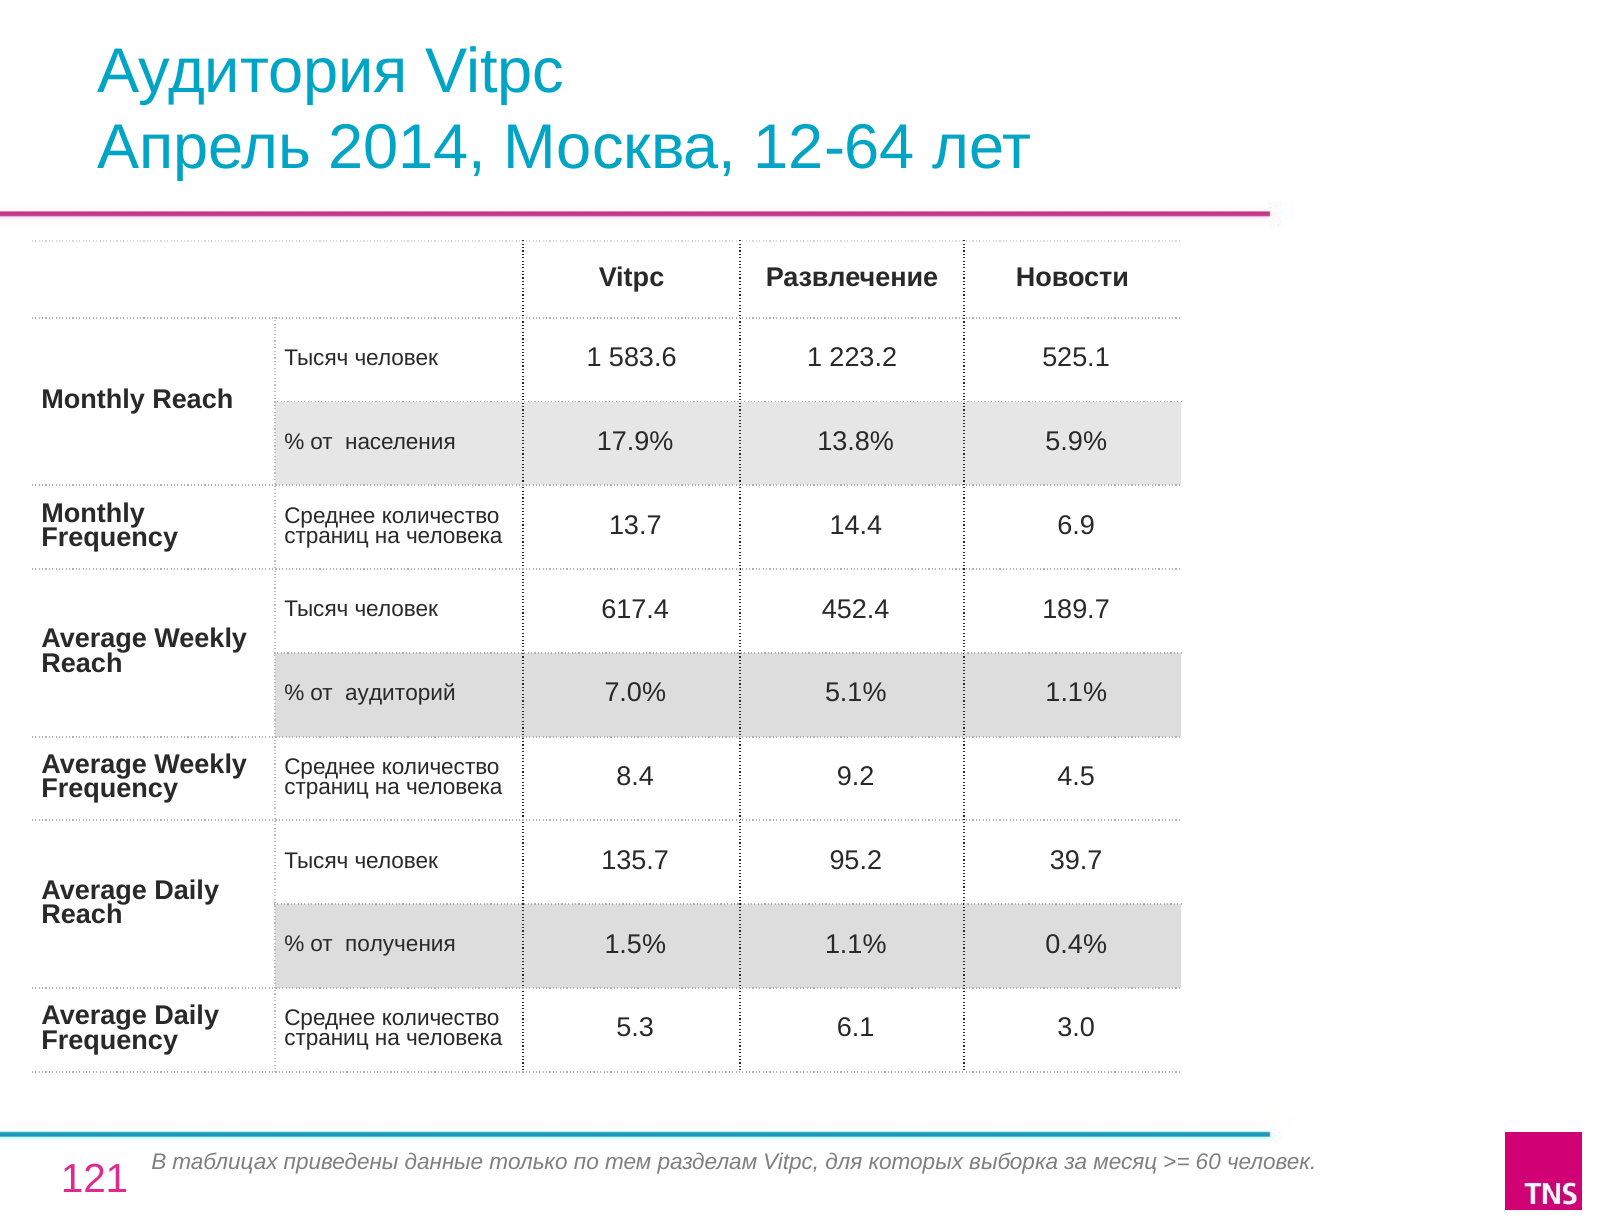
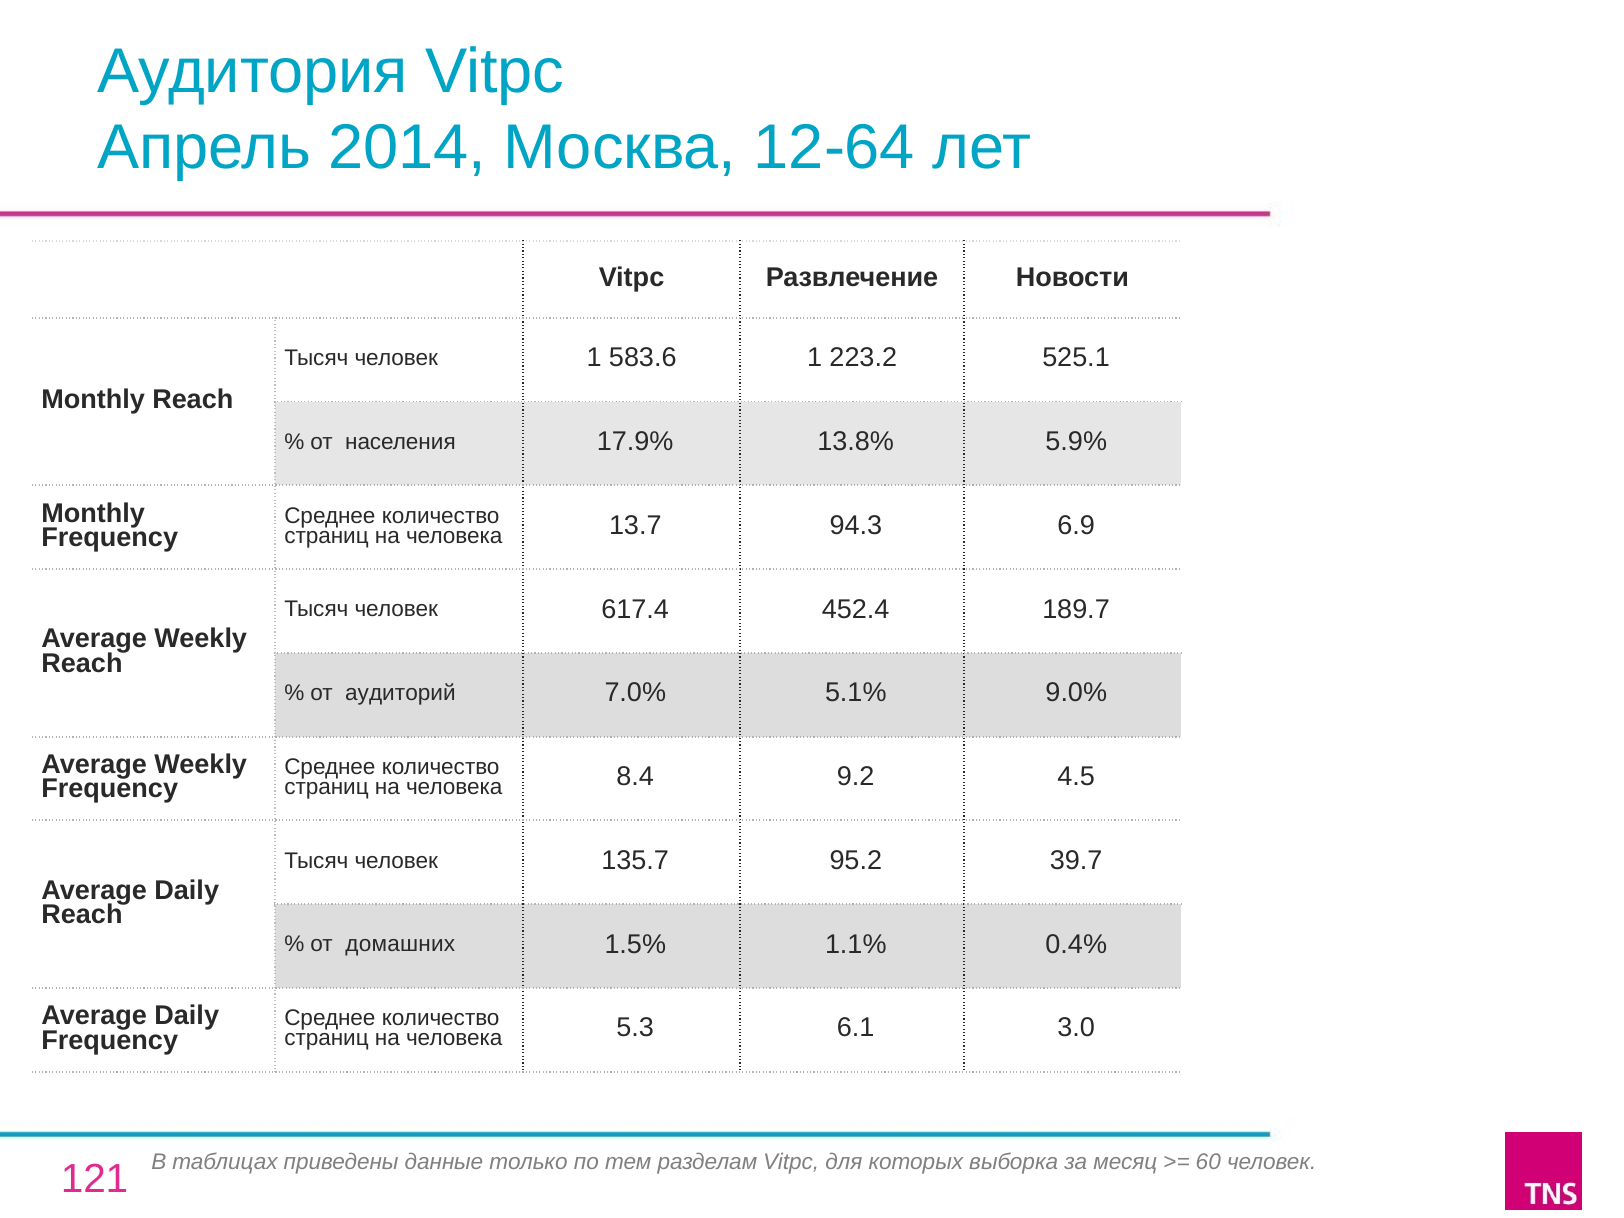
14.4: 14.4 -> 94.3 (856, 525)
5.1% 1.1%: 1.1% -> 9.0% (1076, 693)
получения: получения -> домашних (400, 945)
